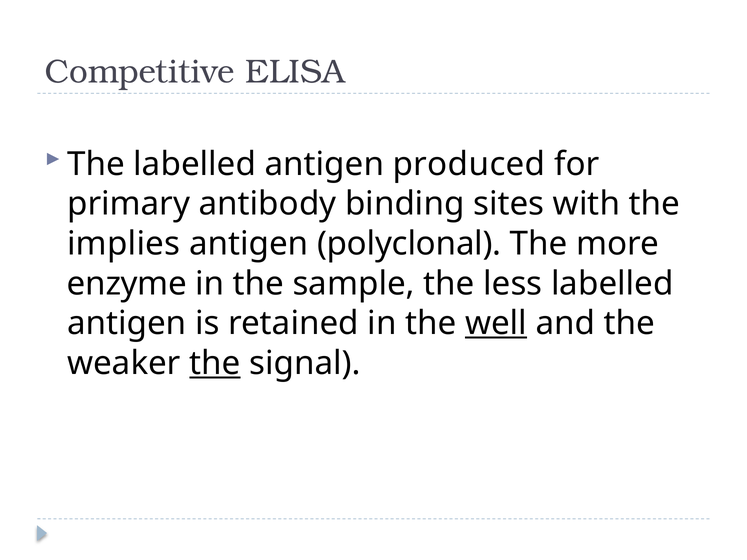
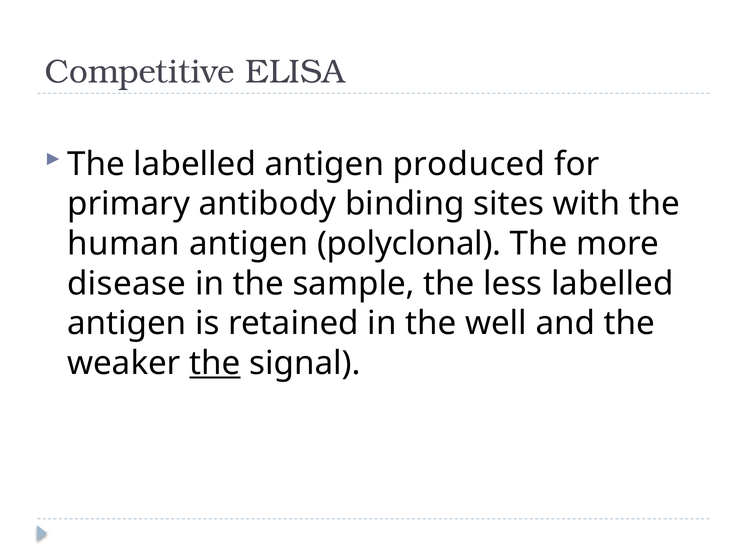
implies: implies -> human (124, 244)
enzyme: enzyme -> disease (127, 284)
well underline: present -> none (496, 324)
